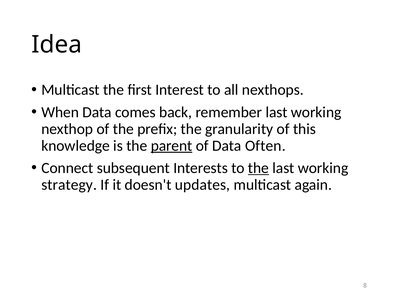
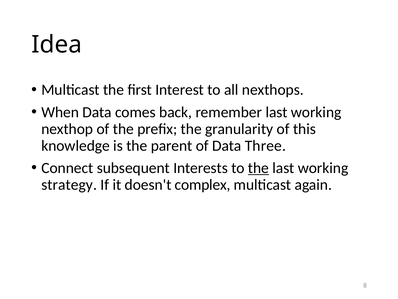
parent underline: present -> none (172, 145)
Often: Often -> Three (265, 145)
updates: updates -> complex (203, 184)
